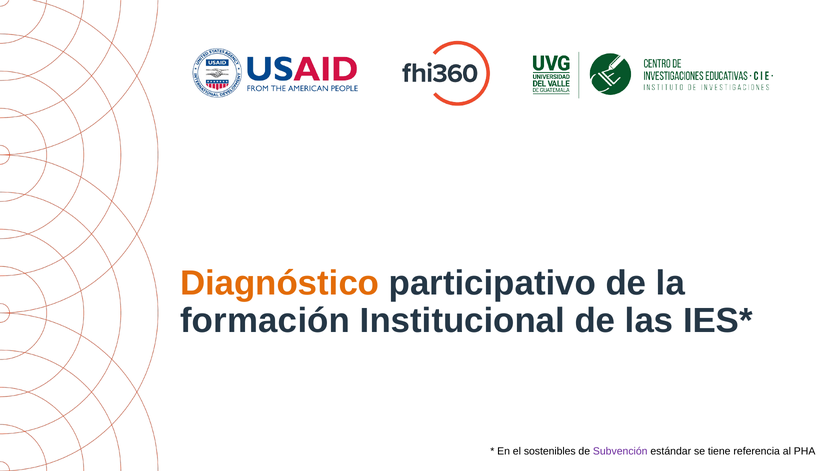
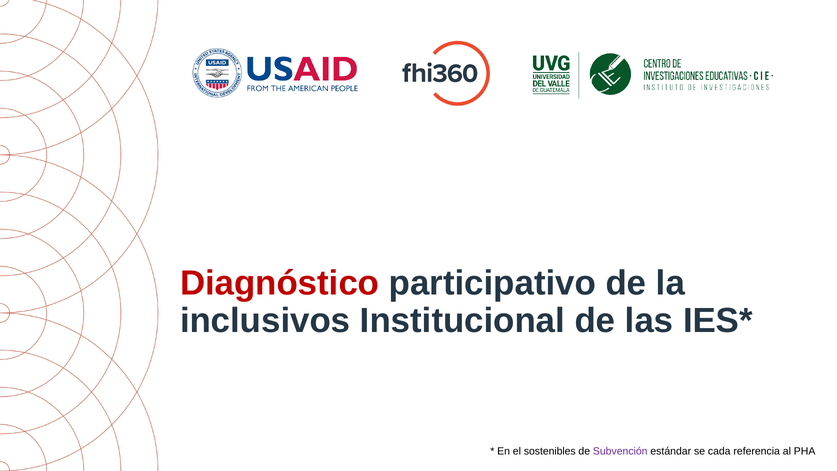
Diagnóstico colour: orange -> red (280, 283)
formación: formación -> inclusivos (265, 321)
tiene: tiene -> cada (719, 451)
